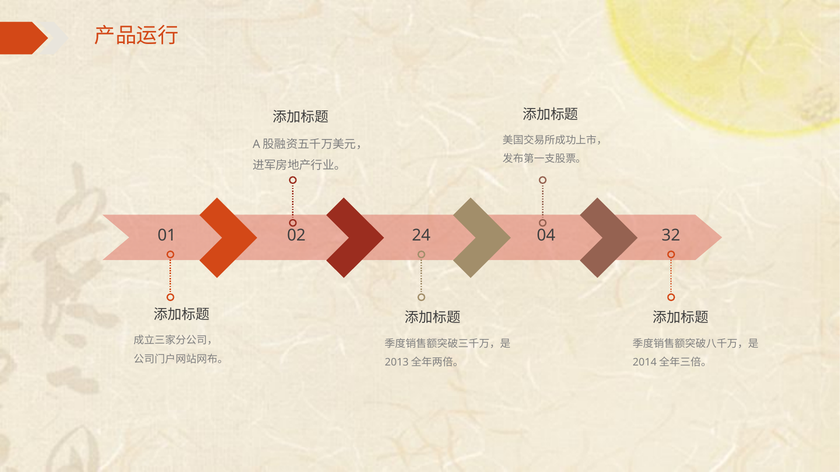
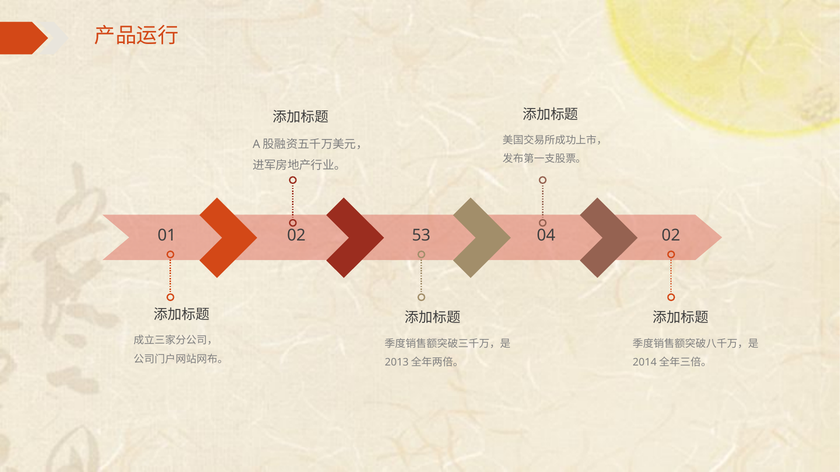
24: 24 -> 53 (421, 236)
04 32: 32 -> 02 (671, 236)
